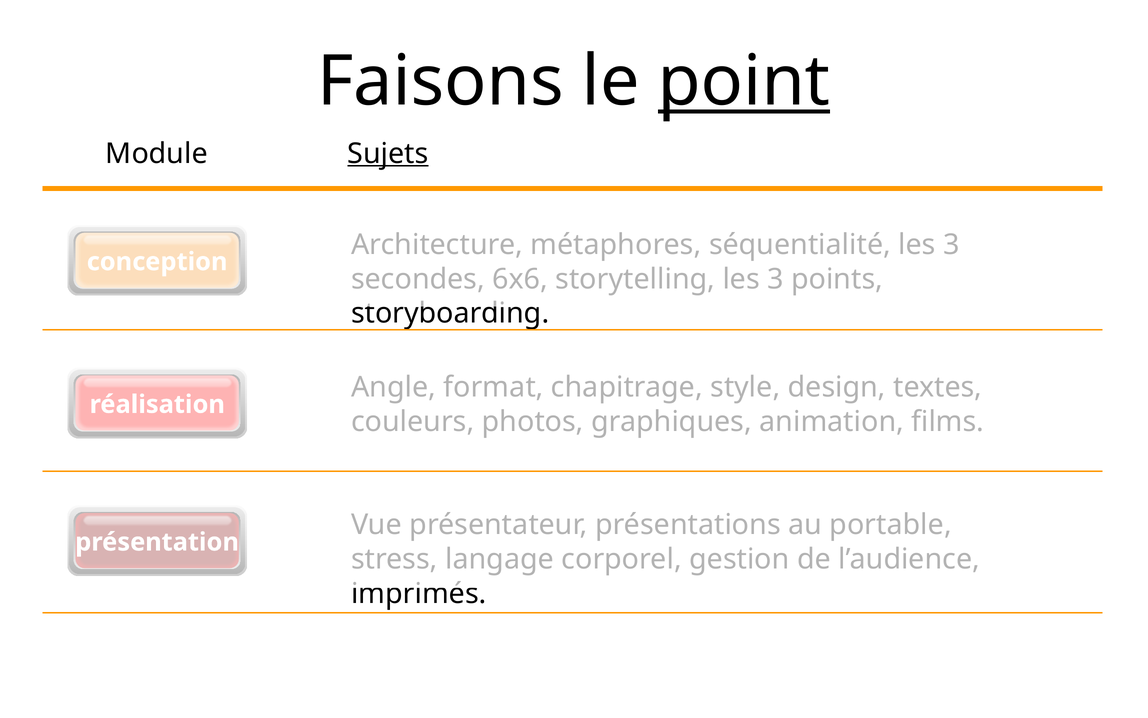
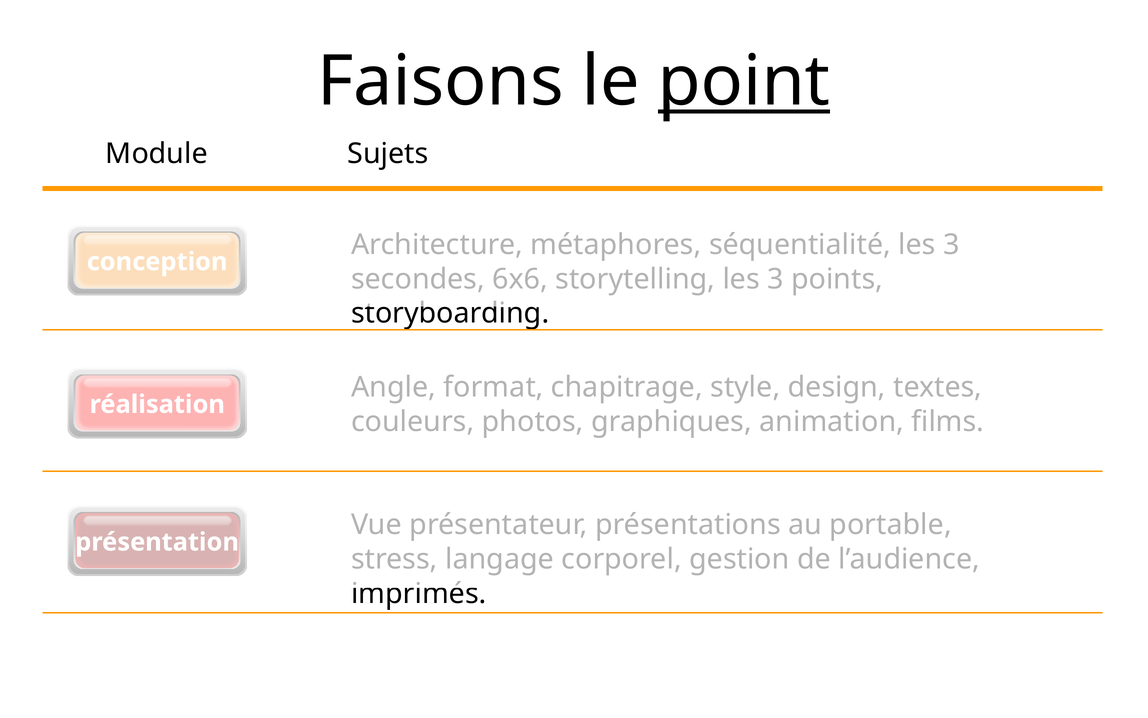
Sujets underline: present -> none (388, 153)
